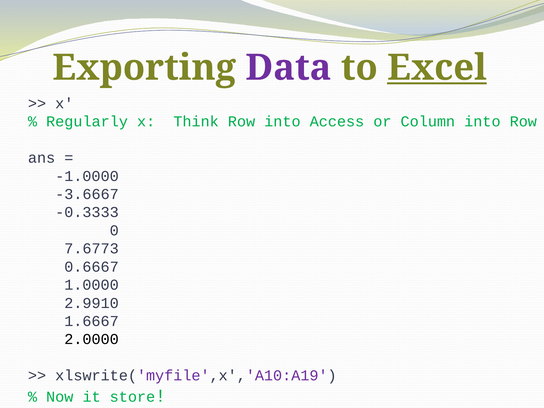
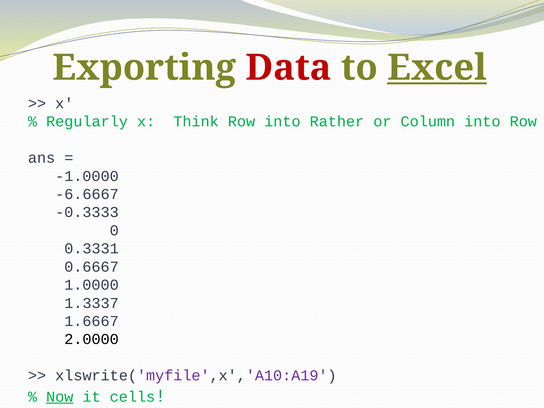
Data colour: purple -> red (288, 68)
Access: Access -> Rather (337, 122)
-3.6667: -3.6667 -> -6.6667 (87, 194)
7.6773: 7.6773 -> 0.3331 (92, 249)
2.9910: 2.9910 -> 1.3337 (92, 303)
Now underline: none -> present (60, 397)
store: store -> cells (132, 397)
